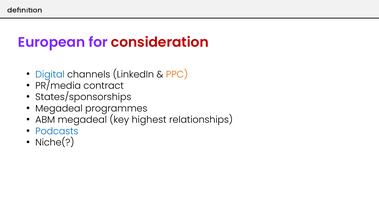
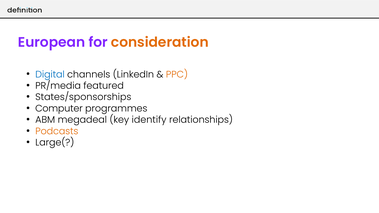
consideration colour: red -> orange (160, 42)
contract: contract -> featured (104, 86)
Megadeal: Megadeal -> Computer (59, 109)
highest: highest -> identify (149, 120)
Podcasts colour: blue -> orange (57, 131)
Niche(: Niche( -> Large( (55, 143)
